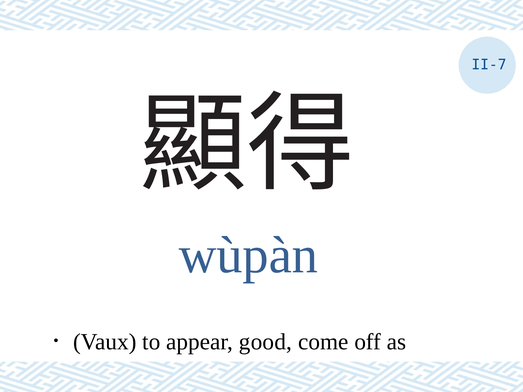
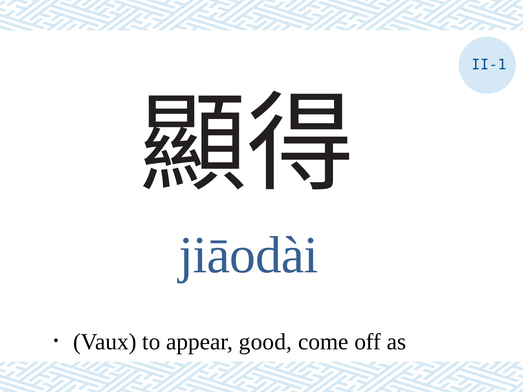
II-7: II-7 -> II-1 (489, 65)
wùpàn: wùpàn -> jiāodài (249, 256)
